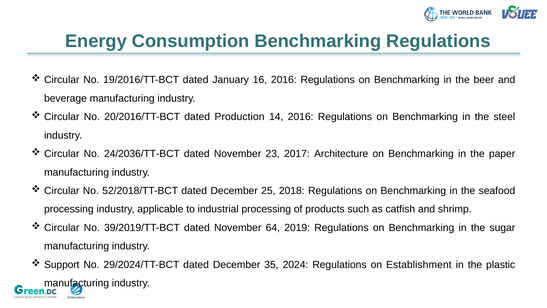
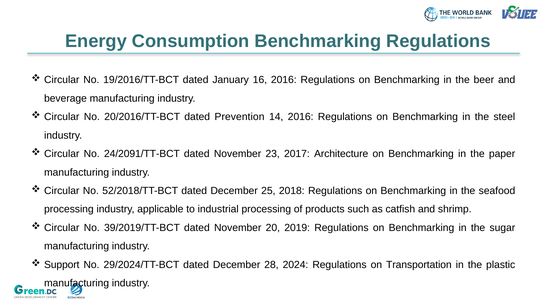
Production: Production -> Prevention (240, 117)
24/2036/TT-BCT: 24/2036/TT-BCT -> 24/2091/TT-BCT (142, 154)
64: 64 -> 20 (273, 228)
35: 35 -> 28 (271, 264)
Establishment: Establishment -> Transportation (419, 264)
